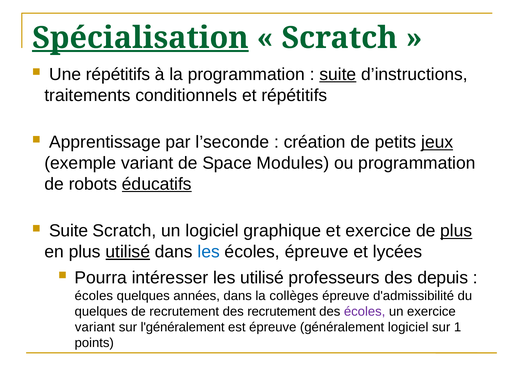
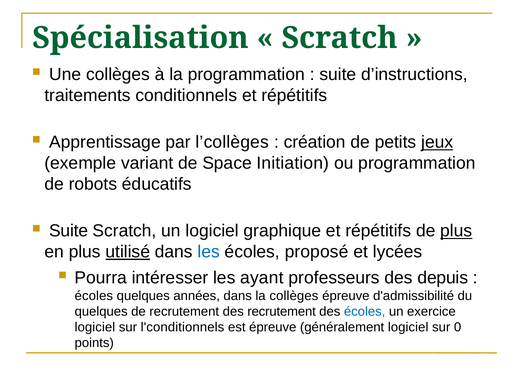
Spécialisation underline: present -> none (140, 38)
Une répétitifs: répétitifs -> collèges (118, 74)
suite underline: present -> none (338, 74)
l’seconde: l’seconde -> l’collèges (232, 142)
Modules: Modules -> Initiation (293, 163)
éducatifs underline: present -> none (157, 184)
graphique et exercice: exercice -> répétitifs (378, 231)
écoles épreuve: épreuve -> proposé (317, 252)
les utilisé: utilisé -> ayant (262, 278)
écoles colour: purple -> blue (365, 312)
variant: variant -> logiciel (95, 327)
l'généralement: l'généralement -> l'conditionnels (182, 327)
1: 1 -> 0 (458, 327)
